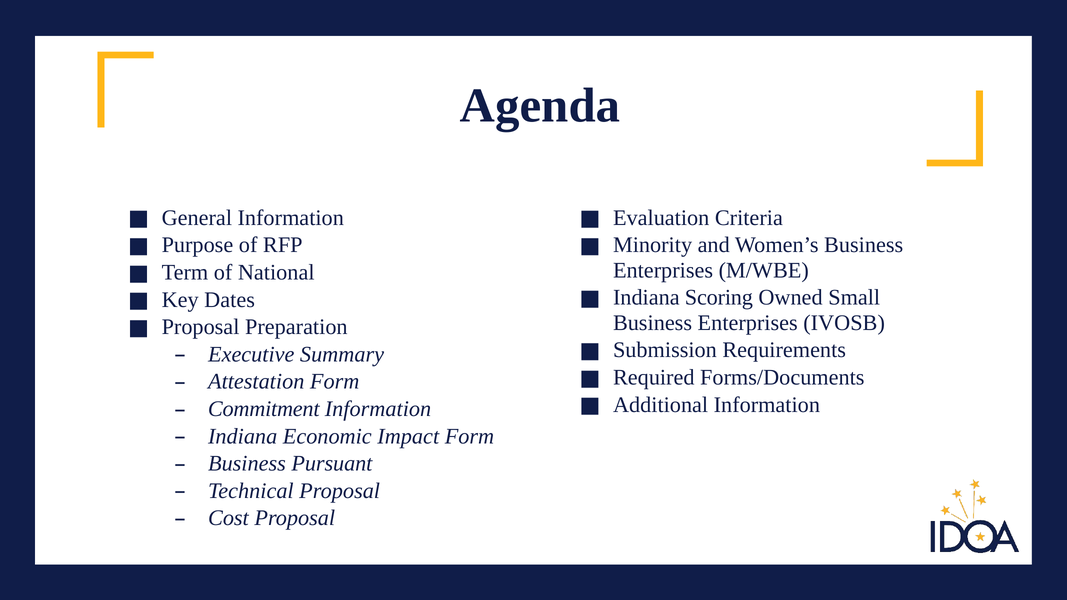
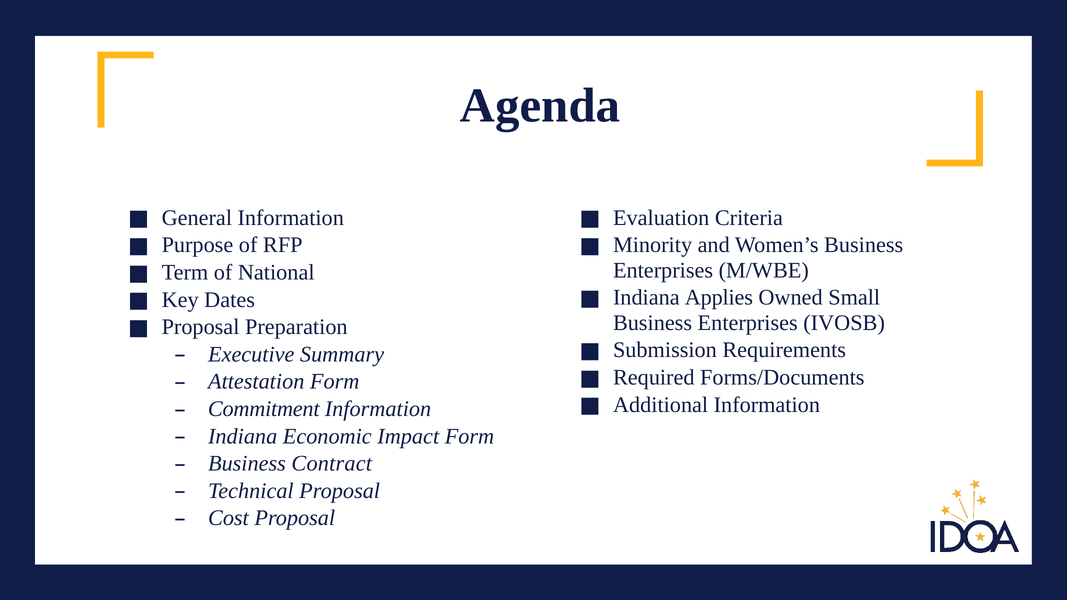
Scoring: Scoring -> Applies (719, 298)
Pursuant: Pursuant -> Contract (332, 464)
